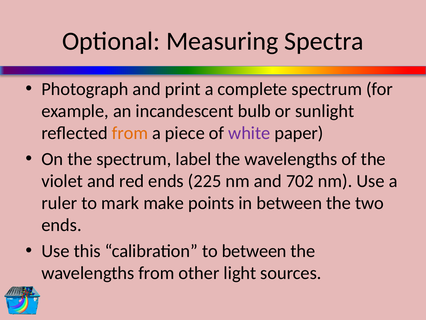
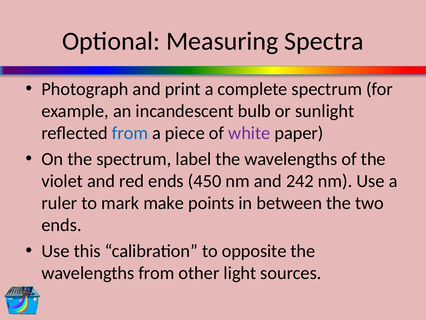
from colour: orange -> blue (130, 133)
225: 225 -> 450 (205, 181)
702: 702 -> 242 (300, 181)
to between: between -> opposite (254, 251)
